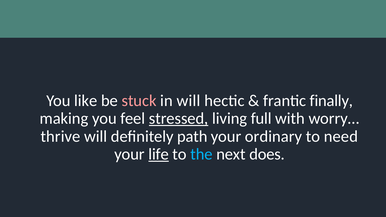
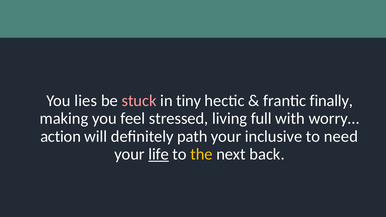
like: like -> lies (86, 101)
in will: will -> tiny (189, 101)
stressed underline: present -> none (179, 119)
thrive: thrive -> action (61, 136)
ordinary: ordinary -> inclusive (274, 136)
the colour: light blue -> yellow (201, 154)
does: does -> back (267, 154)
